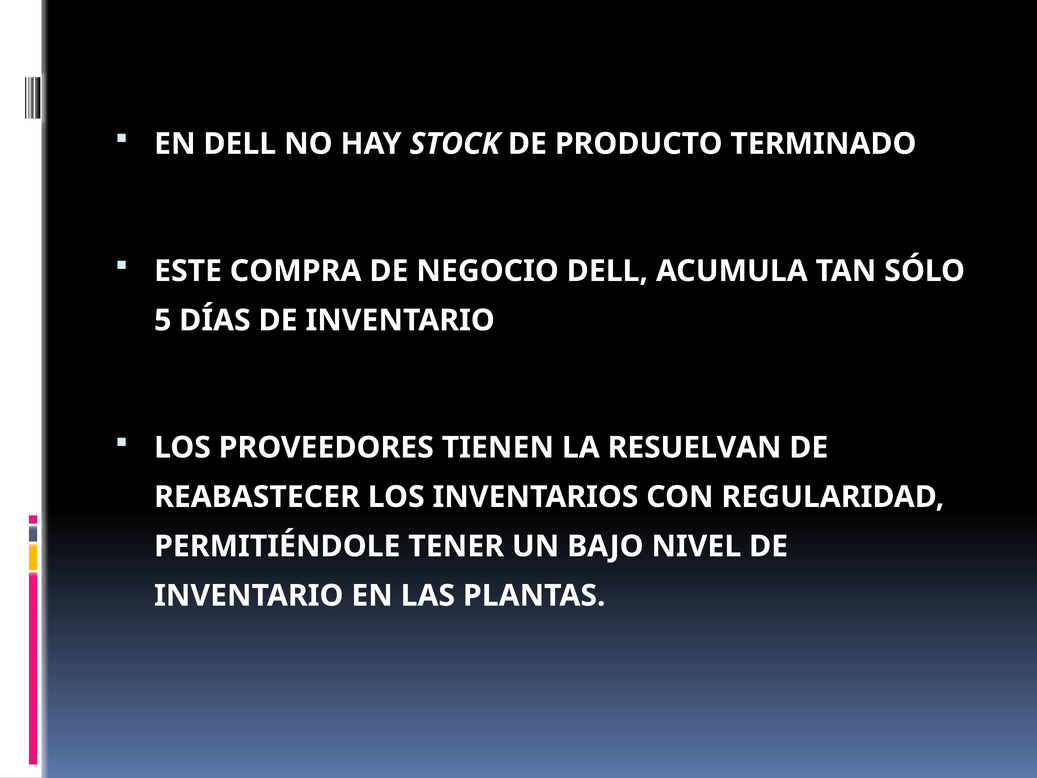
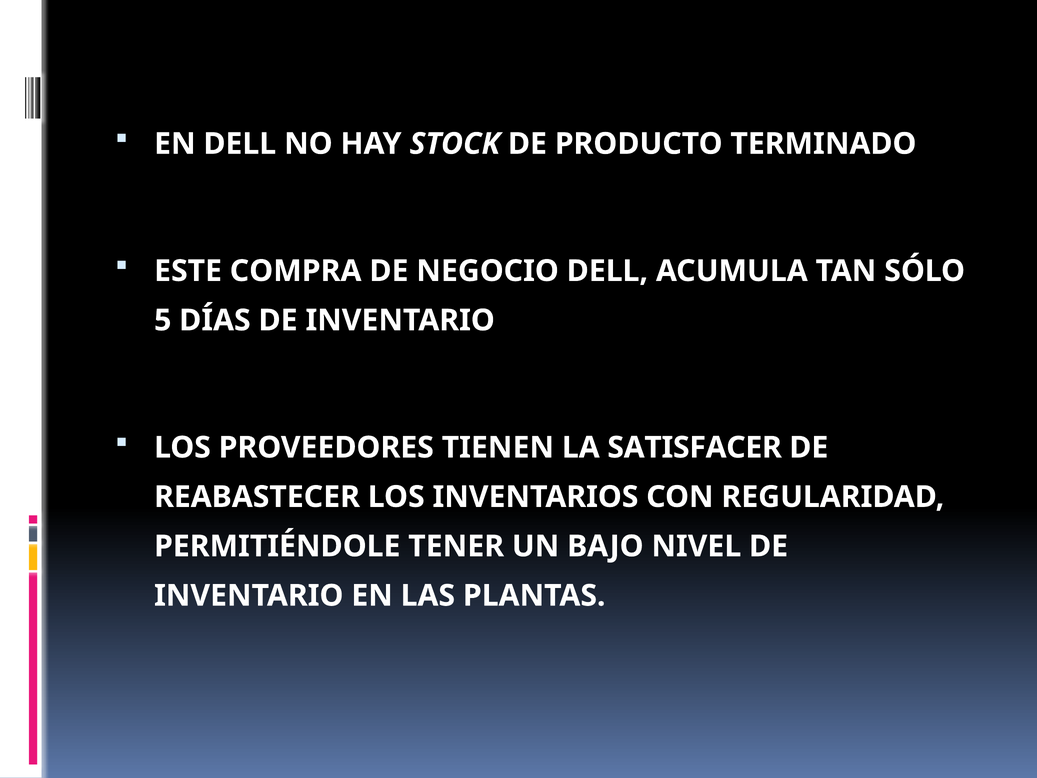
RESUELVAN: RESUELVAN -> SATISFACER (695, 447)
